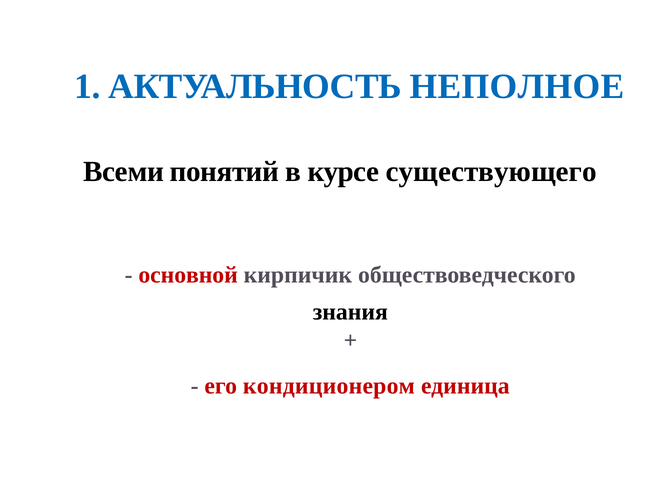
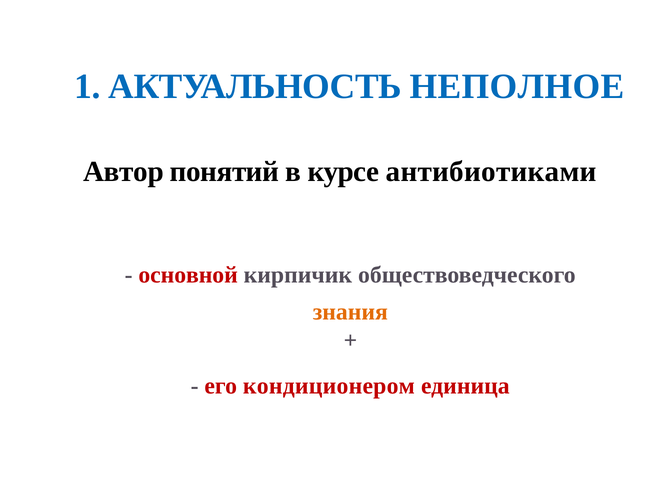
Всеми: Всеми -> Автор (124, 172)
существующего: существующего -> антибиотиками (491, 172)
знания colour: black -> orange (350, 312)
